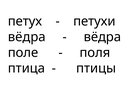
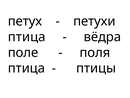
вёдра: вёдра -> птица (27, 37)
